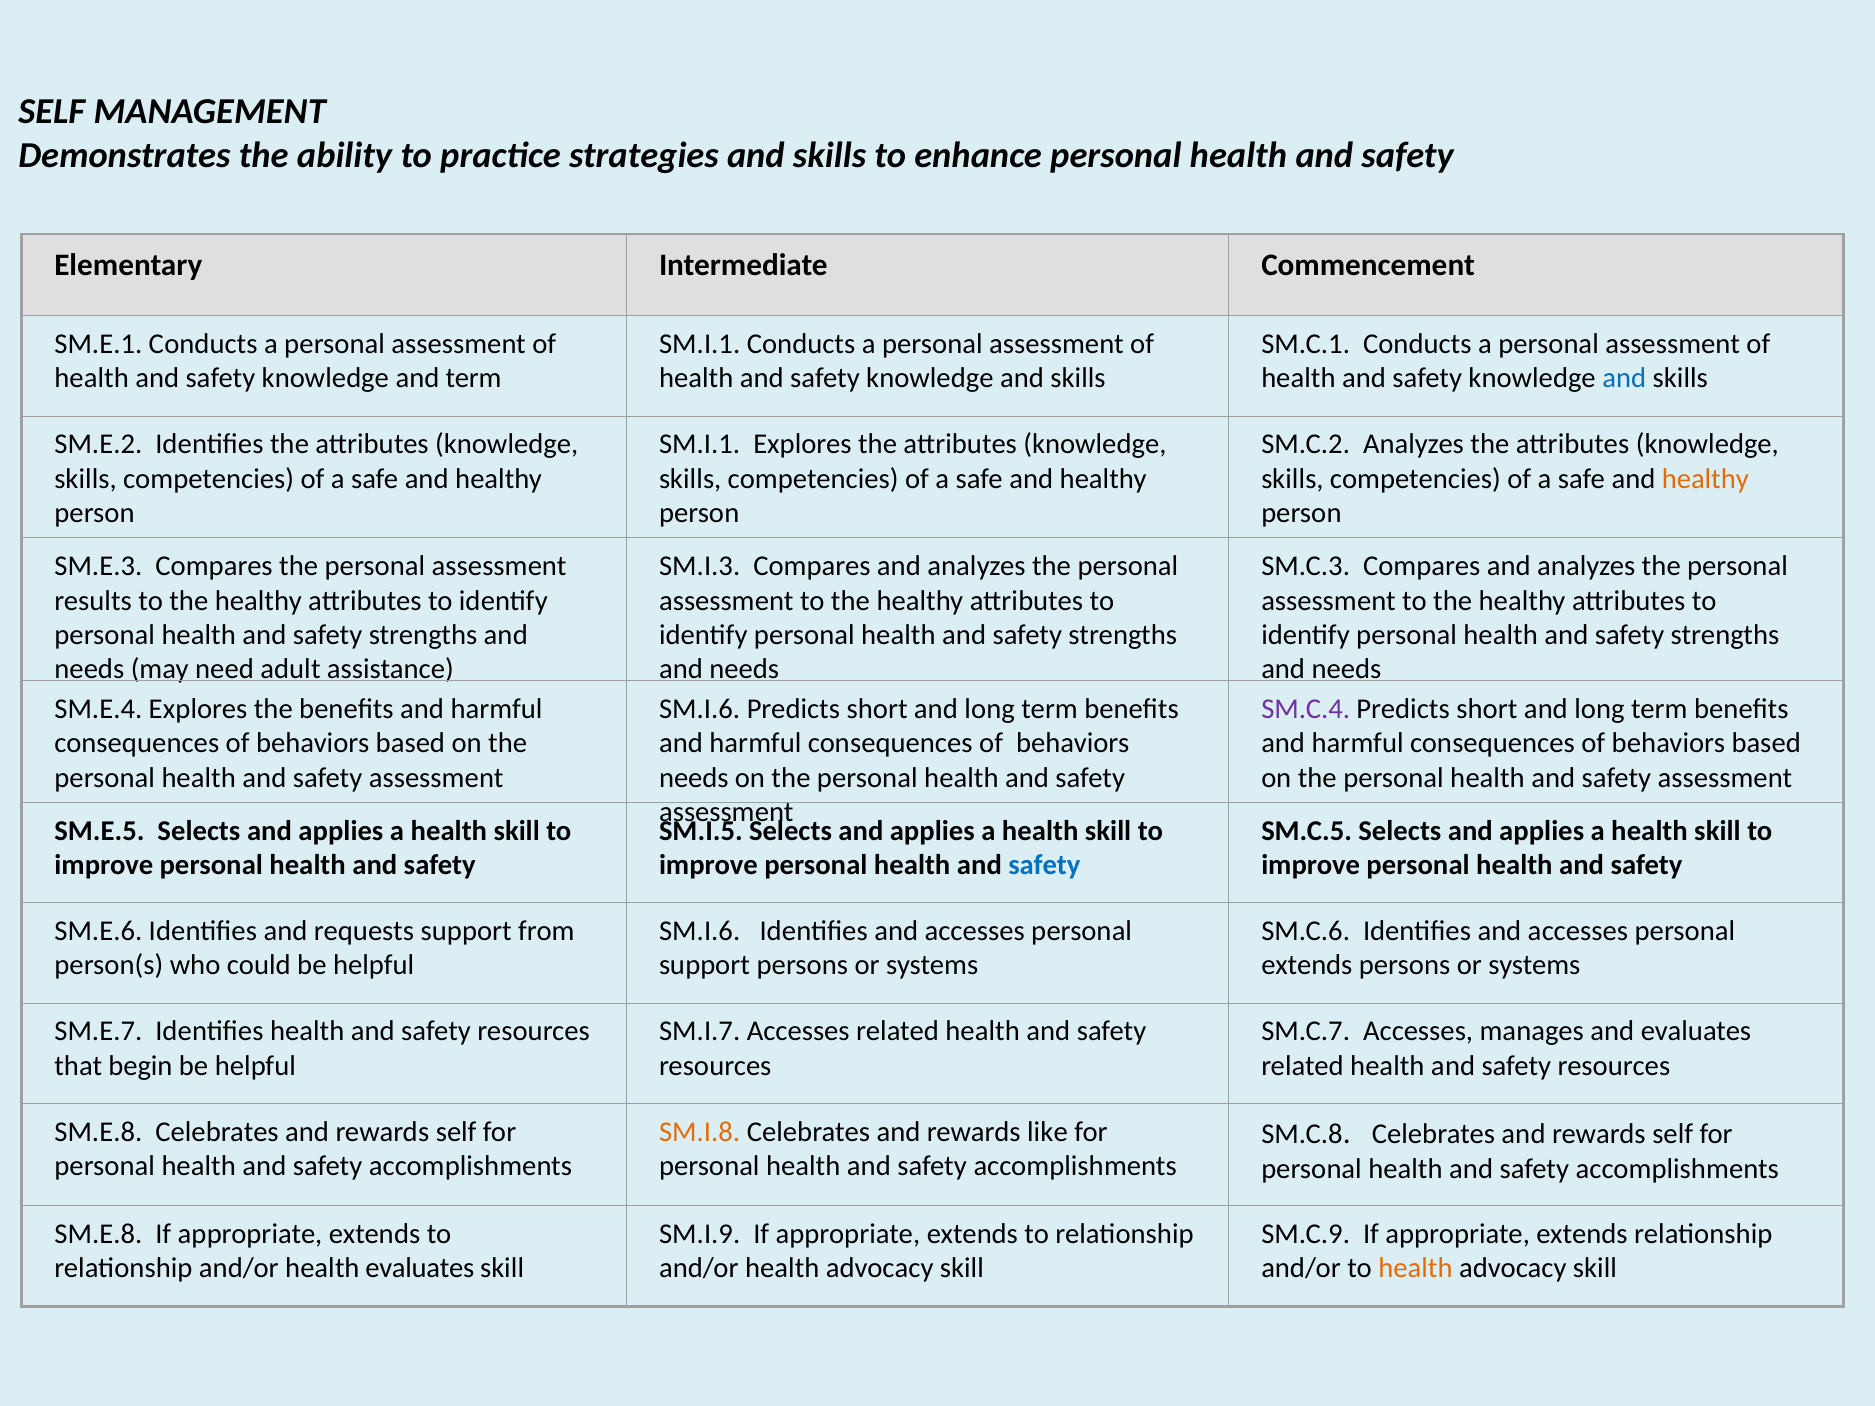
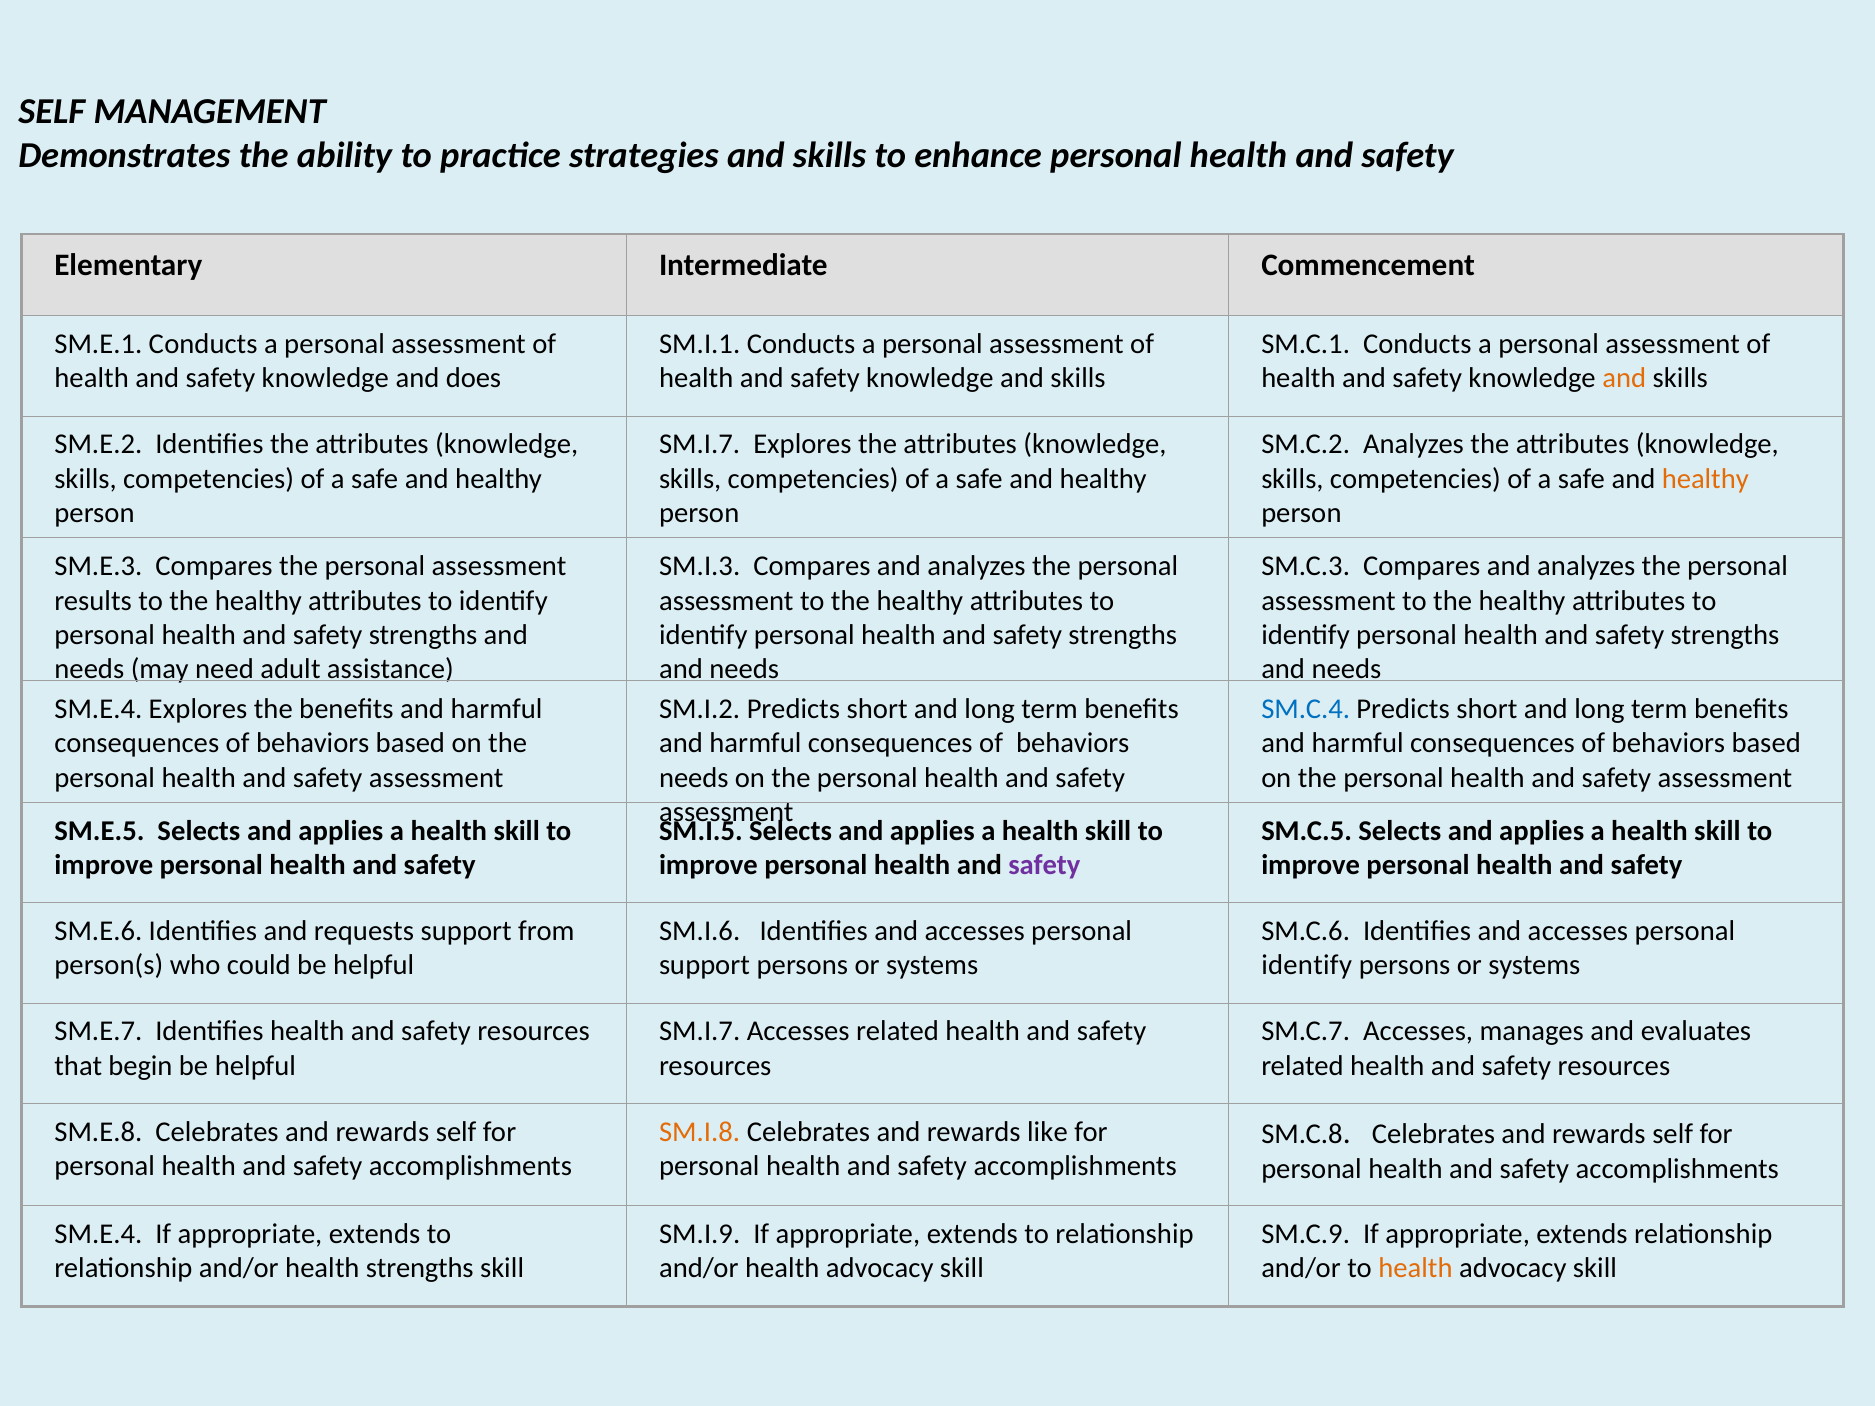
and term: term -> does (473, 379)
and colour: blue -> orange (1624, 379)
SM.I.1: SM.I.1 -> SM.I.7 (700, 445)
SM.I.6: SM.I.6 -> SM.I.2 (700, 709)
SM.C.4 colour: purple -> blue (1306, 709)
safety colour: blue -> purple (1044, 865)
extends: extends -> identify (1307, 966)
SM.E.8: SM.E.8 -> SM.E.4 (98, 1234)
health evaluates: evaluates -> strengths (420, 1269)
